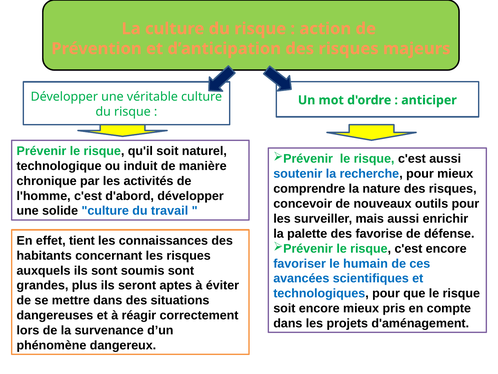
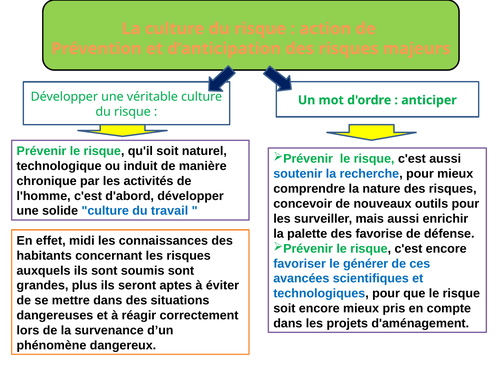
tient: tient -> midi (82, 240)
humain: humain -> générer (366, 263)
